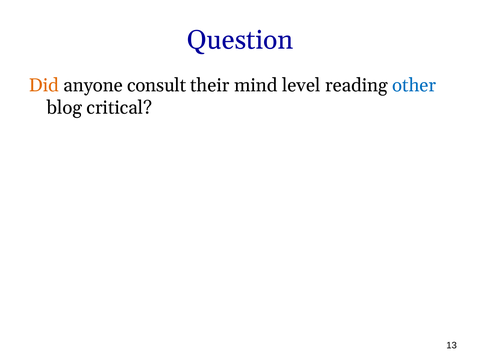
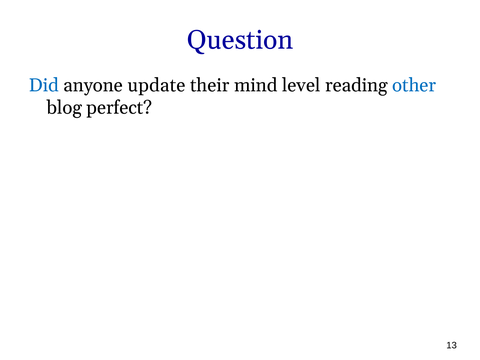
Did colour: orange -> blue (44, 85)
consult: consult -> update (156, 85)
critical: critical -> perfect (119, 108)
